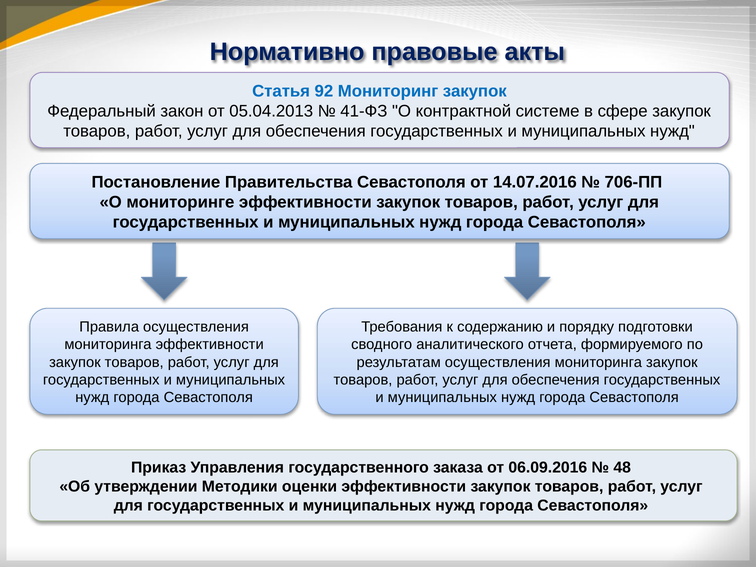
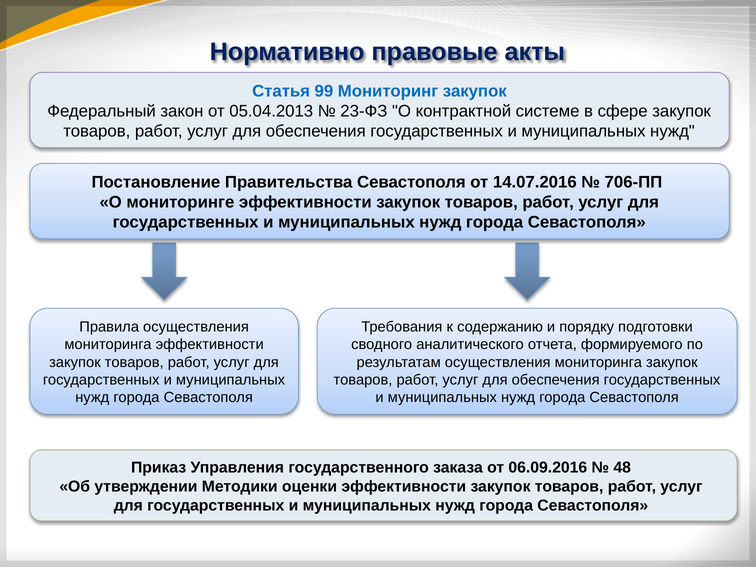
92: 92 -> 99 (324, 91)
41-ФЗ: 41-ФЗ -> 23-ФЗ (364, 111)
